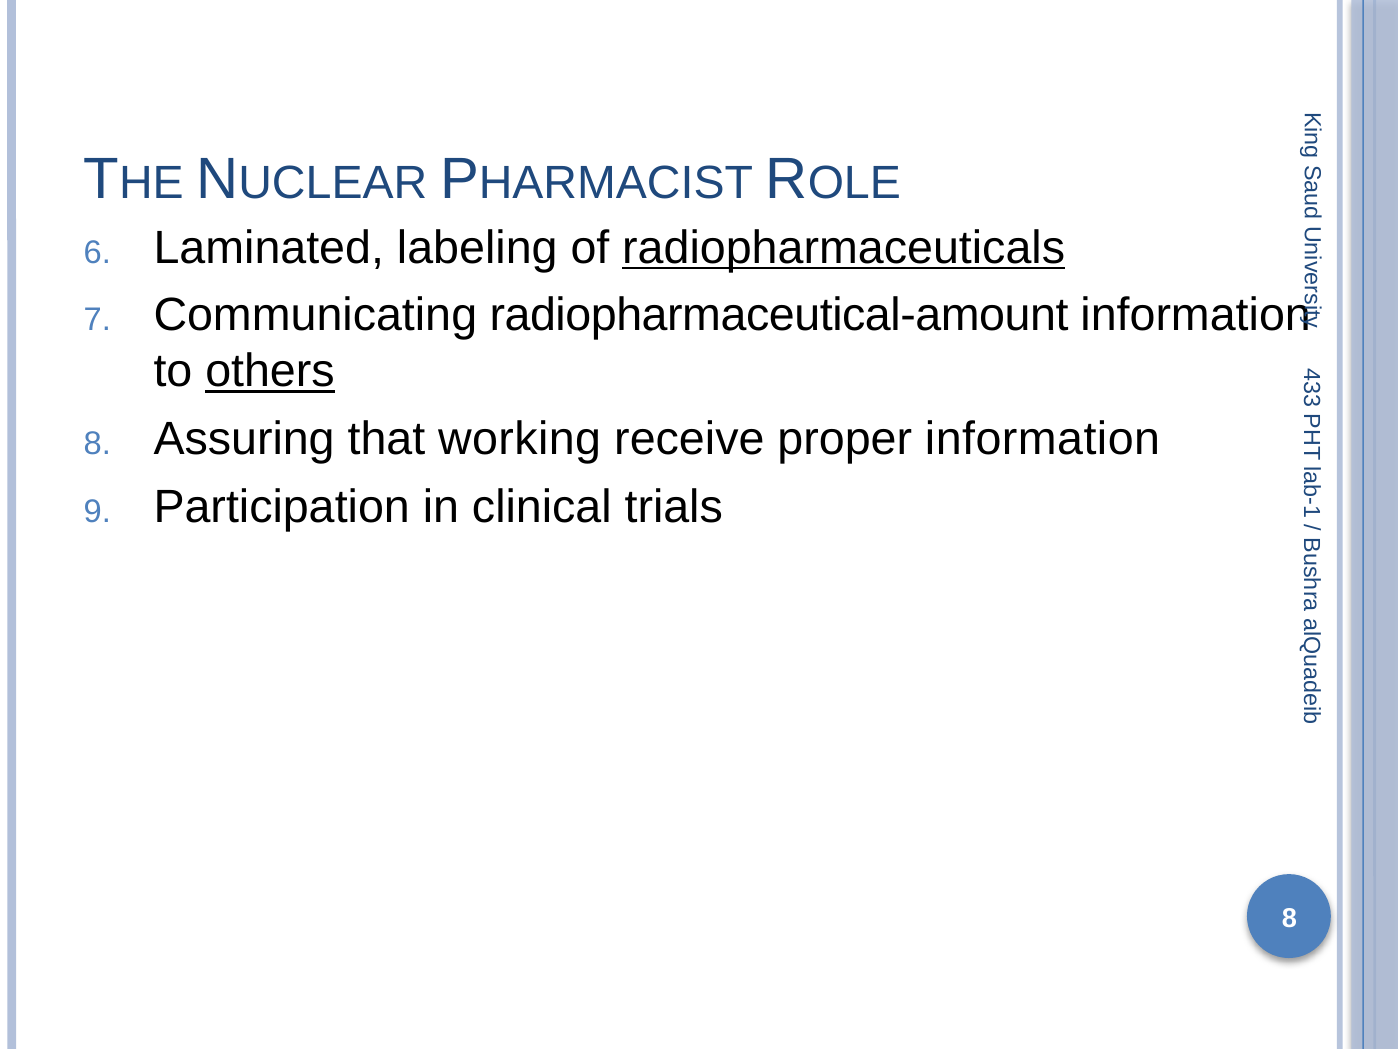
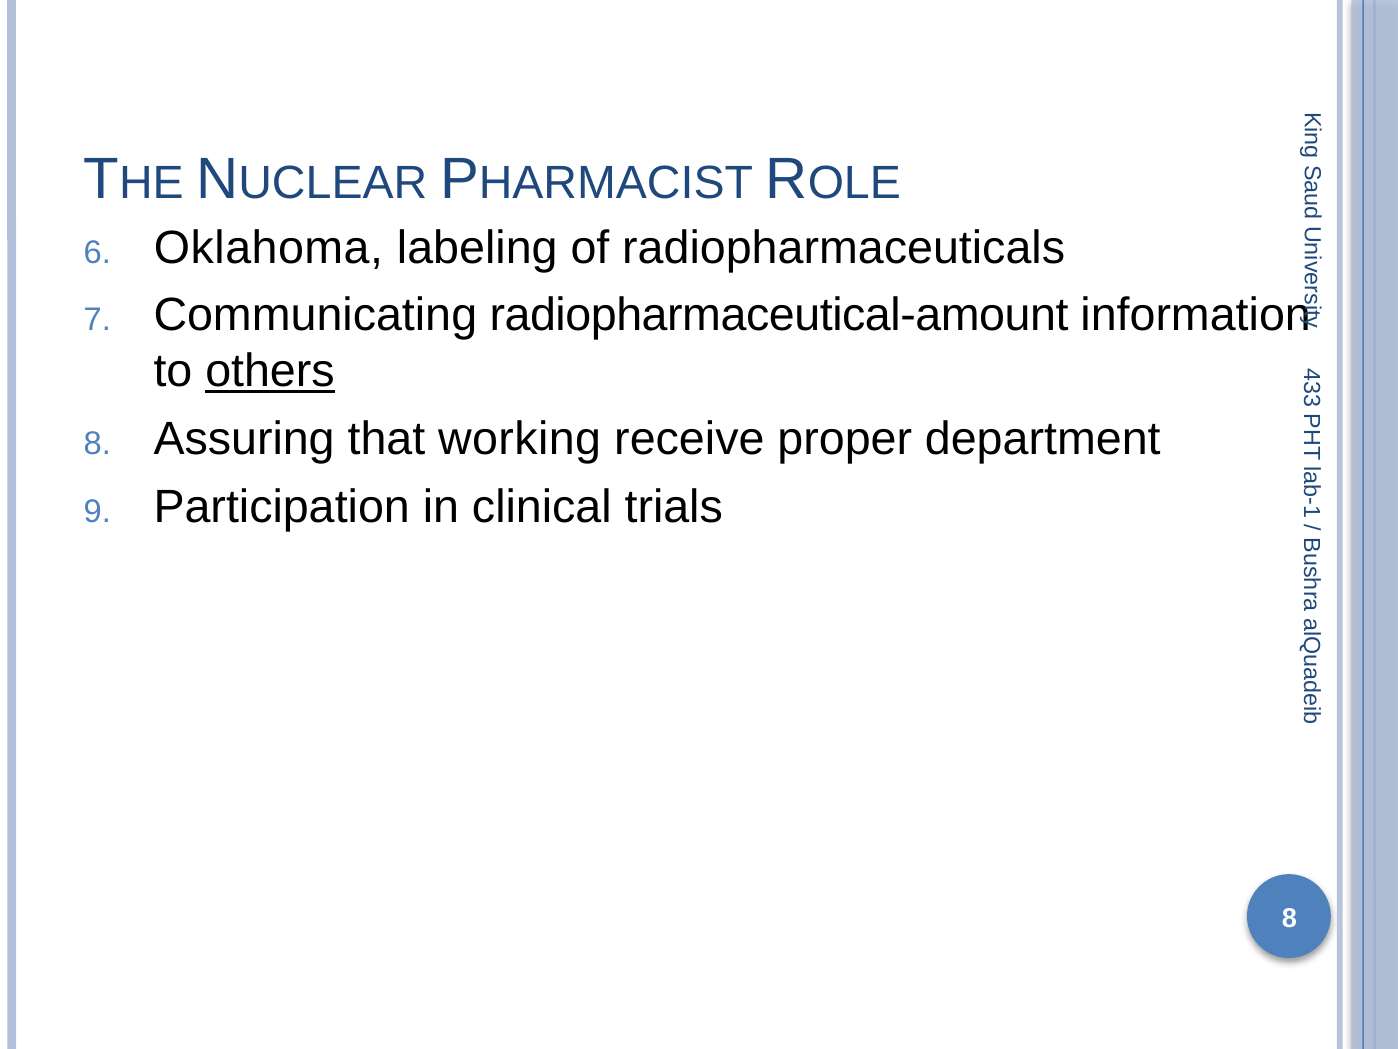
Laminated: Laminated -> Oklahoma (268, 248)
radiopharmaceuticals underline: present -> none (844, 248)
proper information: information -> department (1043, 439)
